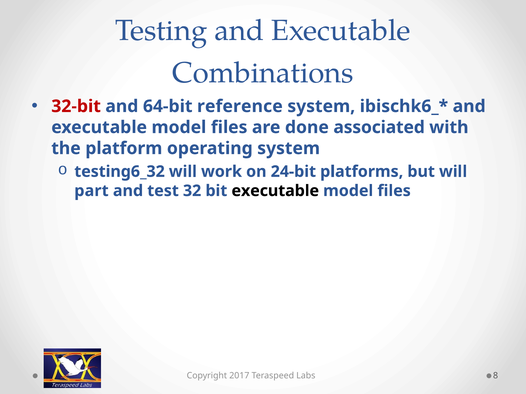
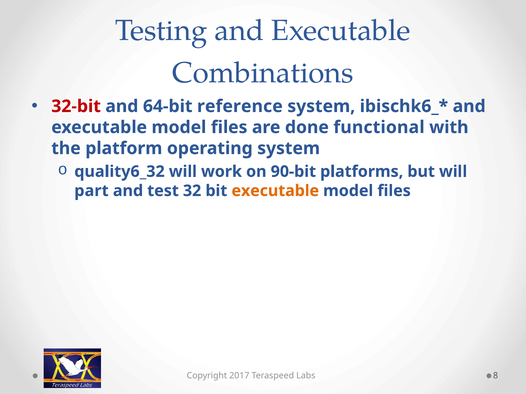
associated: associated -> functional (379, 127)
testing6_32: testing6_32 -> quality6_32 (120, 172)
24-bit: 24-bit -> 90-bit (293, 172)
executable colour: black -> orange (275, 191)
